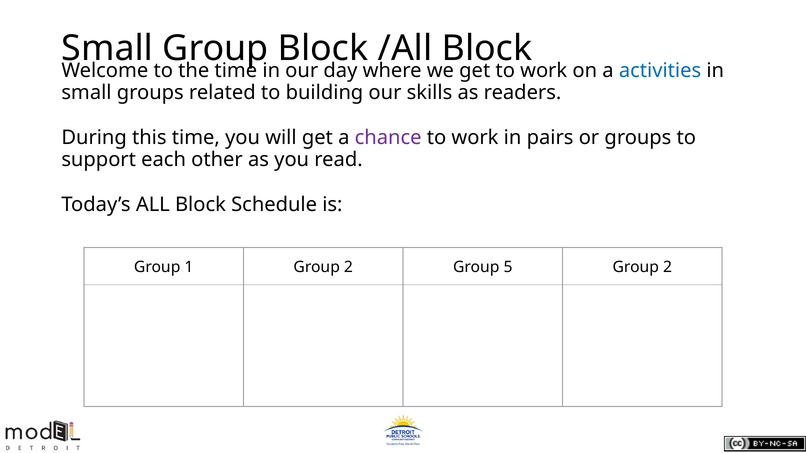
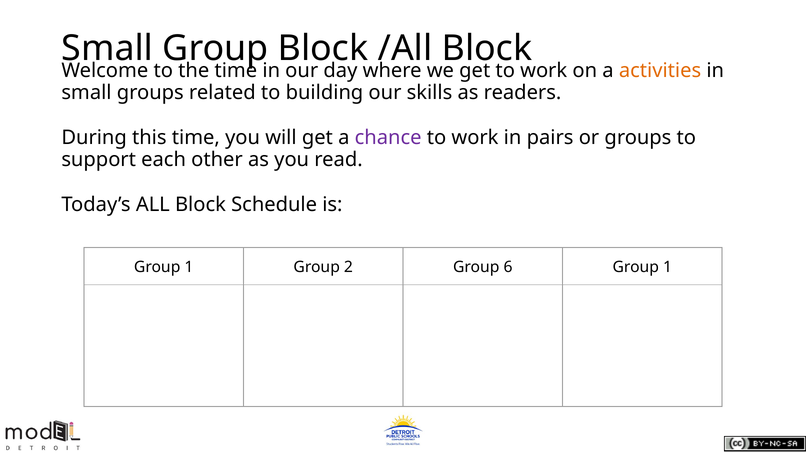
activities colour: blue -> orange (660, 71)
5: 5 -> 6 (508, 267)
2: 2 -> 1 (668, 267)
